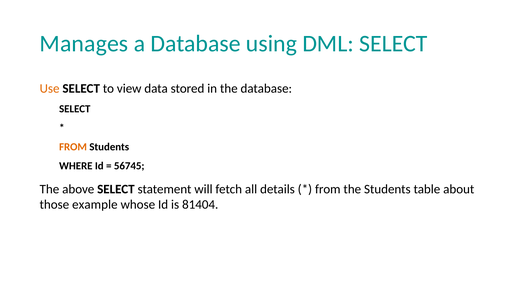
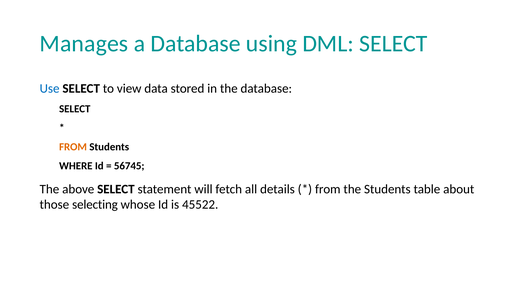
Use colour: orange -> blue (50, 89)
example: example -> selecting (95, 204)
81404: 81404 -> 45522 (200, 204)
